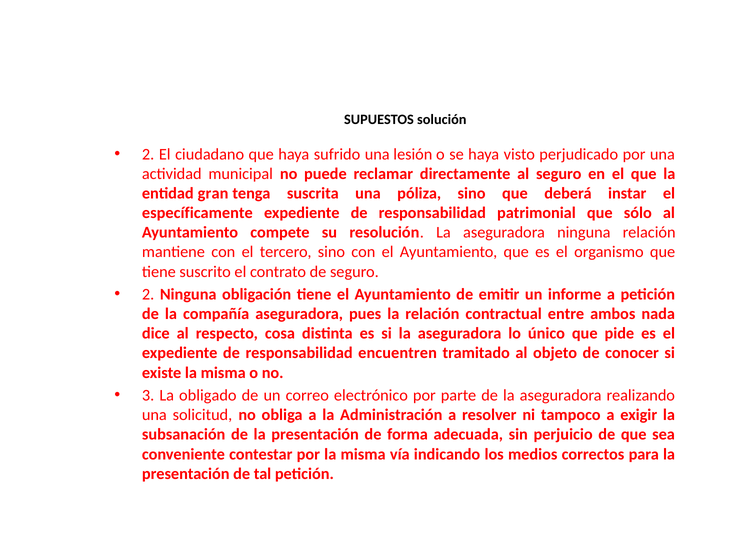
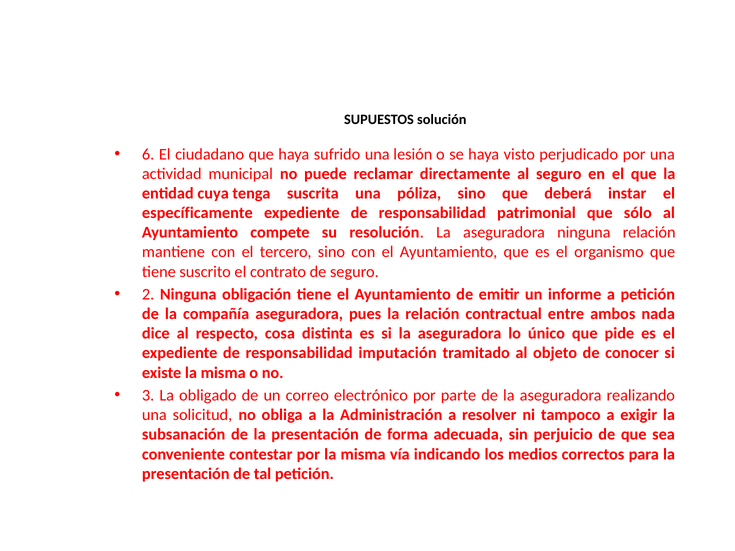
2: 2 -> 6 (148, 154)
gran: gran -> cuya (213, 193)
encuentren: encuentren -> imputación (398, 353)
